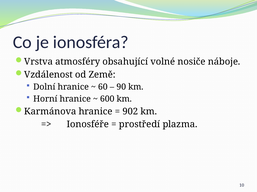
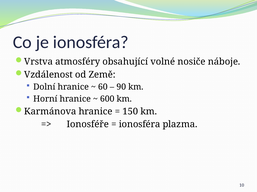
902: 902 -> 150 (130, 112)
prostředí: prostředí -> ionosféra (140, 125)
